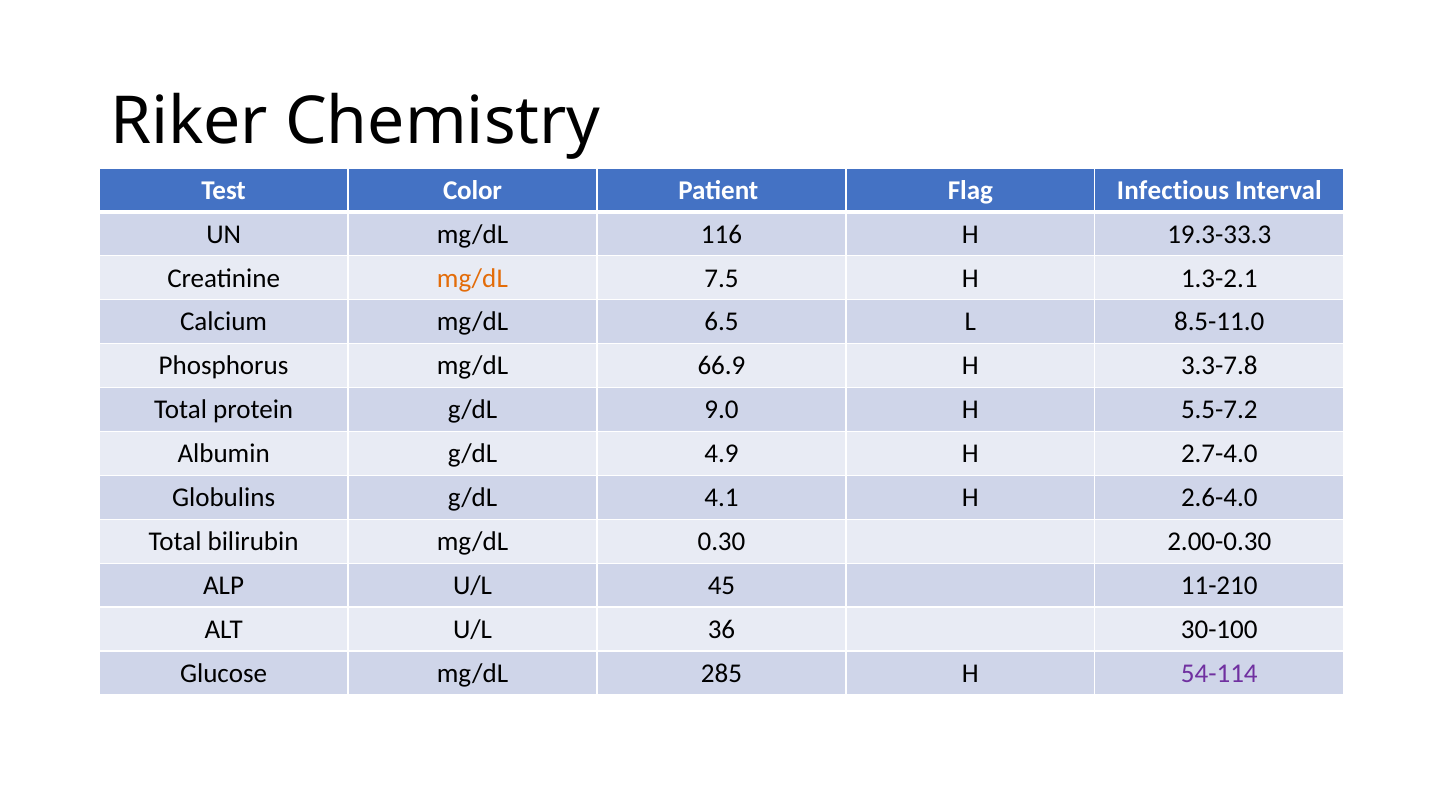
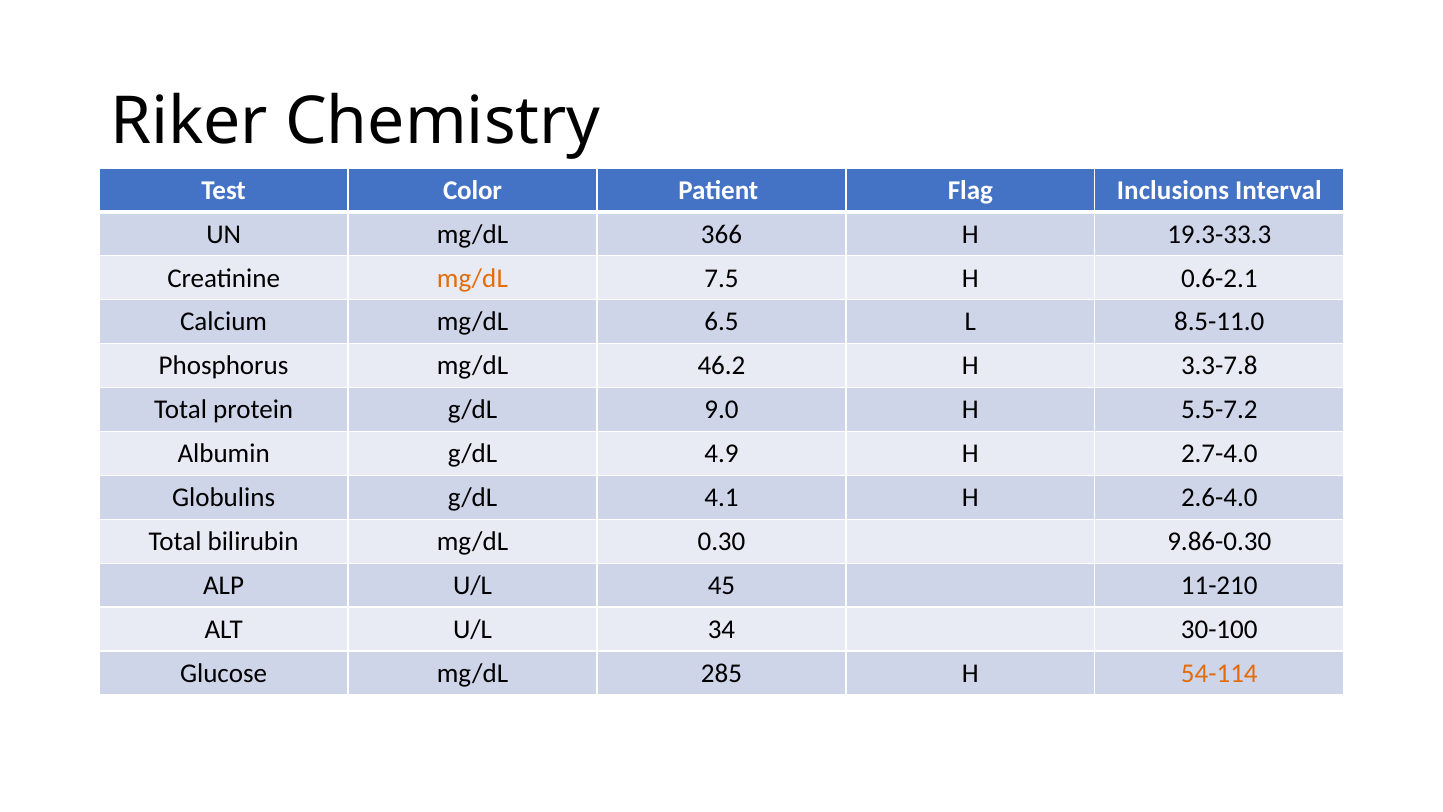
Infectious: Infectious -> Inclusions (1173, 190)
116: 116 -> 366 (721, 234)
1.3-2.1: 1.3-2.1 -> 0.6-2.1 (1219, 278)
66.9: 66.9 -> 46.2 (721, 366)
2.00-0.30: 2.00-0.30 -> 9.86-0.30 (1219, 541)
36: 36 -> 34 (721, 629)
54-114 colour: purple -> orange (1219, 673)
